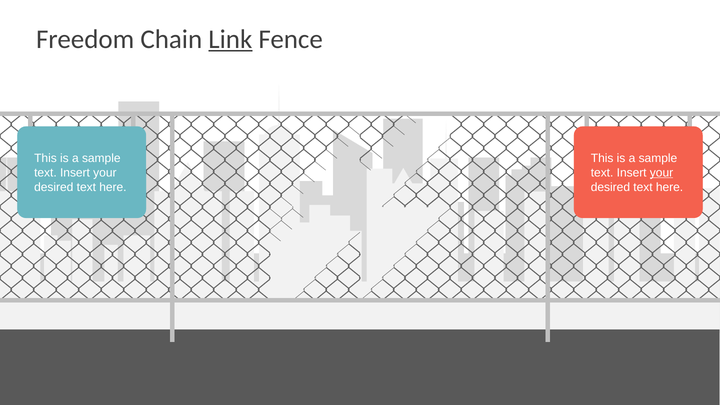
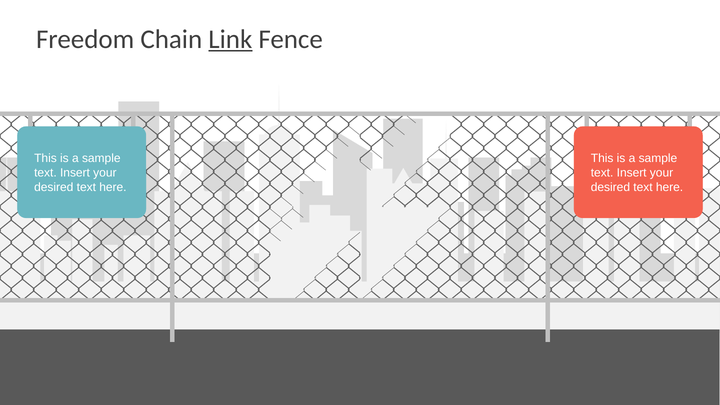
your underline: present -> none (662, 173)
